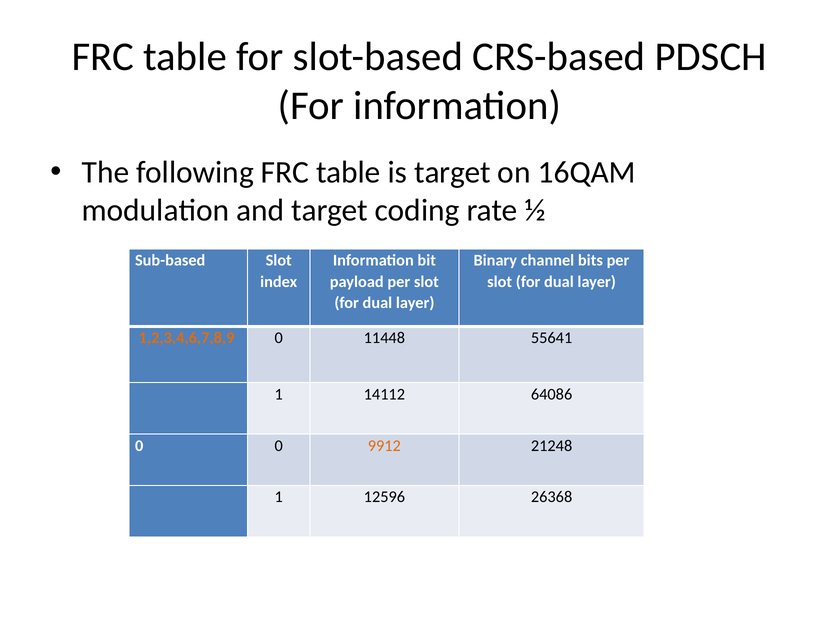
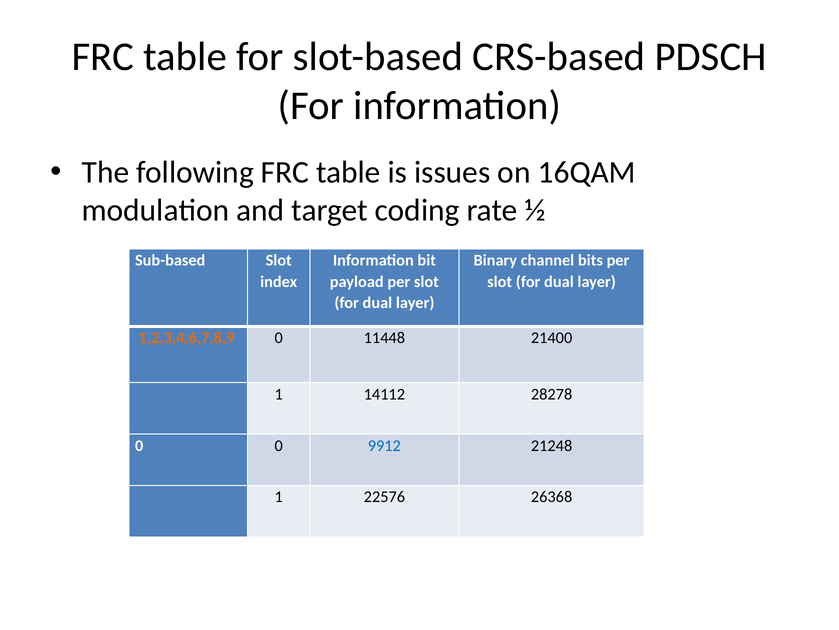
is target: target -> issues (452, 172)
55641: 55641 -> 21400 (552, 338)
64086: 64086 -> 28278 (552, 394)
9912 colour: orange -> blue (384, 445)
12596: 12596 -> 22576 (384, 496)
